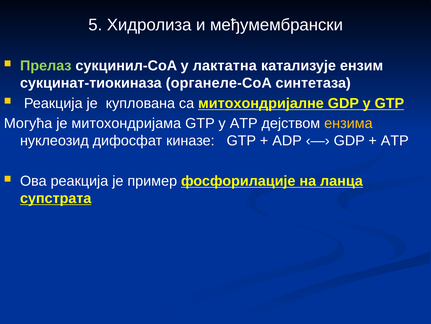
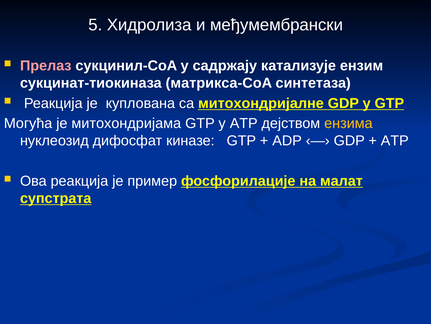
Прелаз colour: light green -> pink (46, 66)
лактатна: лактатна -> садржају (225, 66)
органеле-CoA: органеле-CoA -> матрикса-CoA (219, 83)
ланца: ланца -> малат (341, 181)
